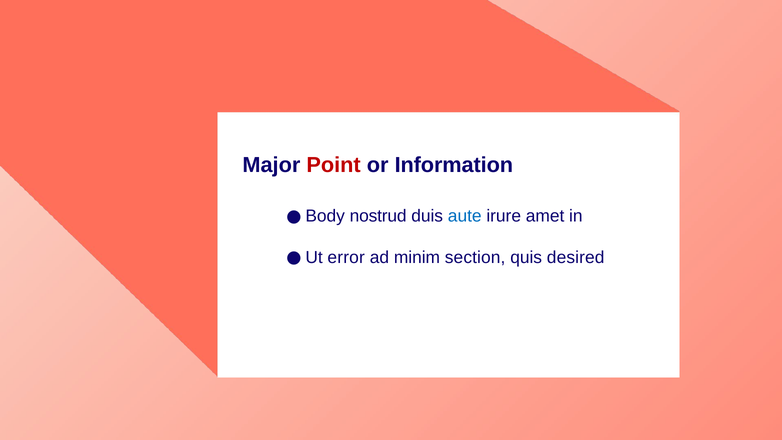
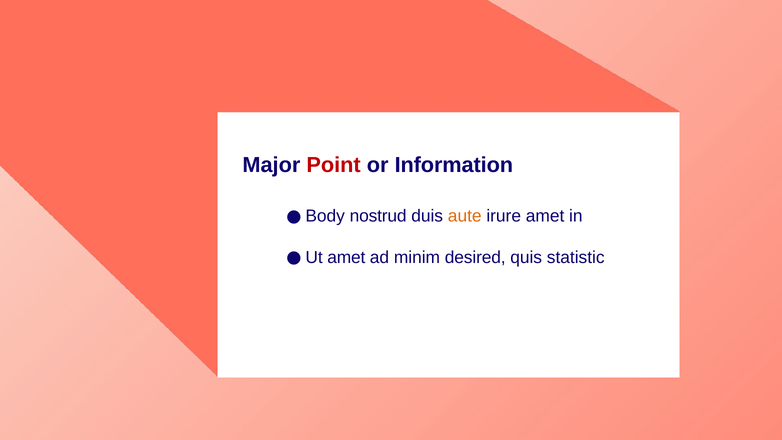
aute colour: blue -> orange (465, 216)
error: error -> amet (346, 257)
section: section -> desired (475, 257)
desired: desired -> statistic (576, 257)
